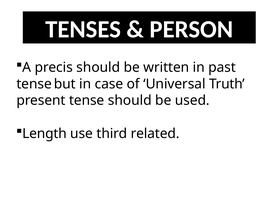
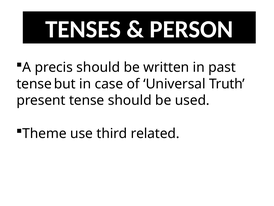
Length: Length -> Theme (44, 133)
